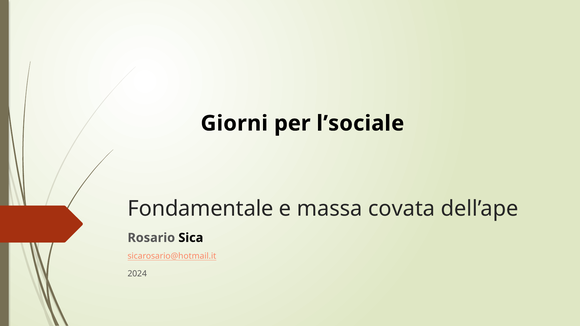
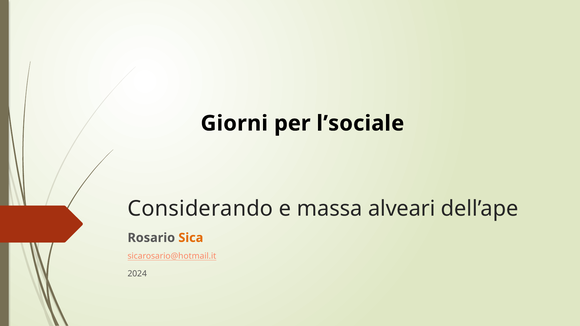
Fondamentale: Fondamentale -> Considerando (200, 209)
covata: covata -> alveari (402, 209)
Sica colour: black -> orange (191, 238)
